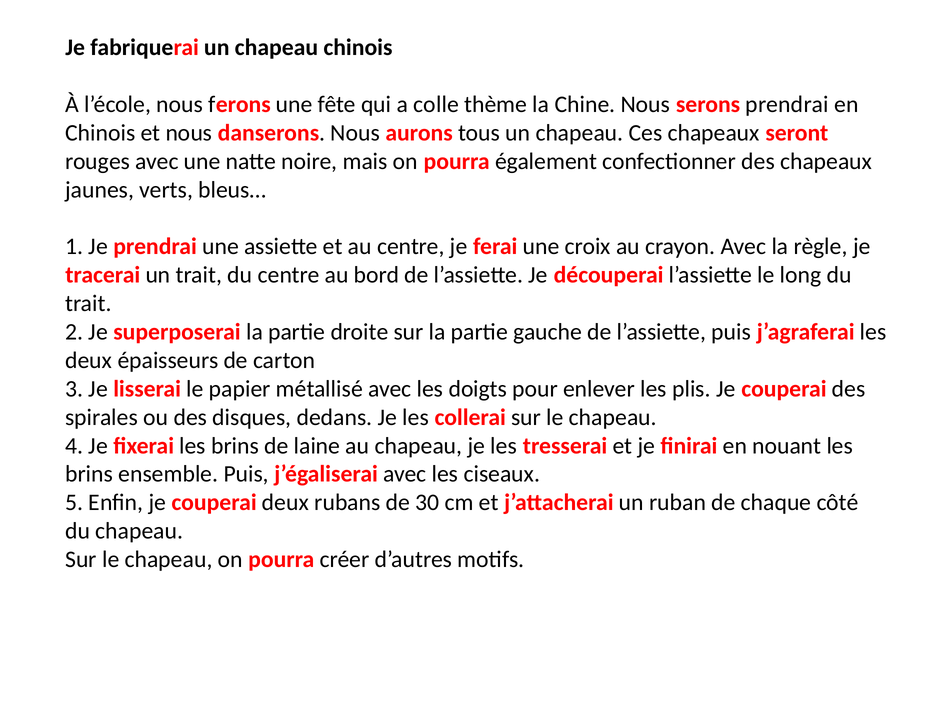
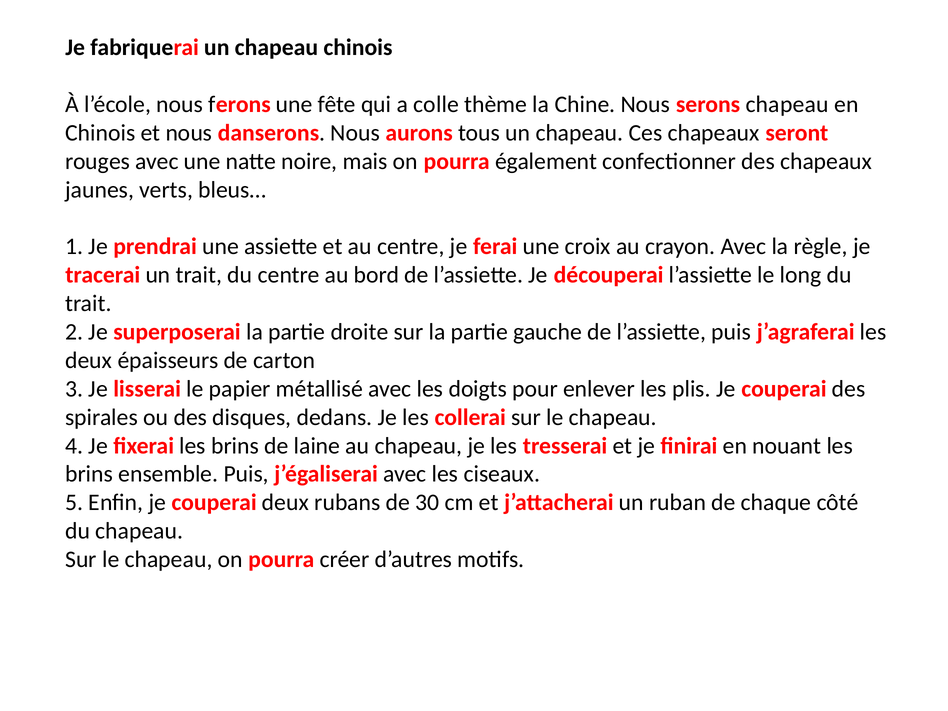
serons prendrai: prendrai -> chapeau (787, 104)
